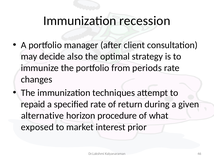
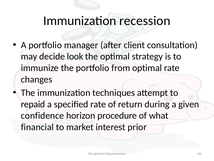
also: also -> look (75, 56)
from periods: periods -> optimal (147, 68)
alternative: alternative -> confidence (42, 115)
exposed: exposed -> financial (37, 127)
